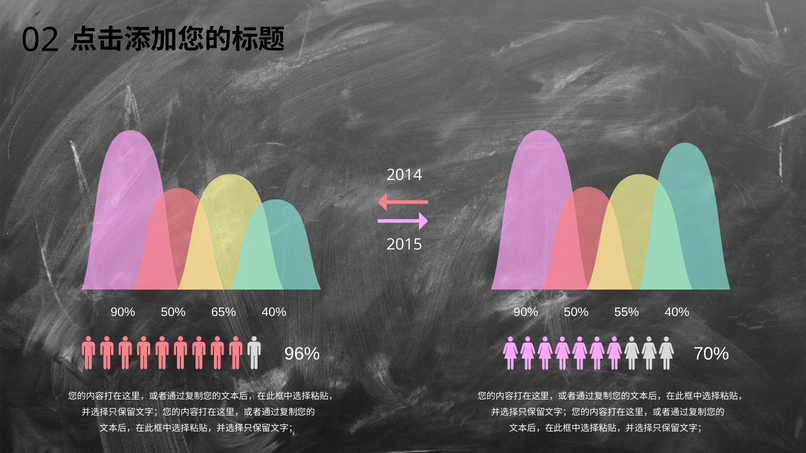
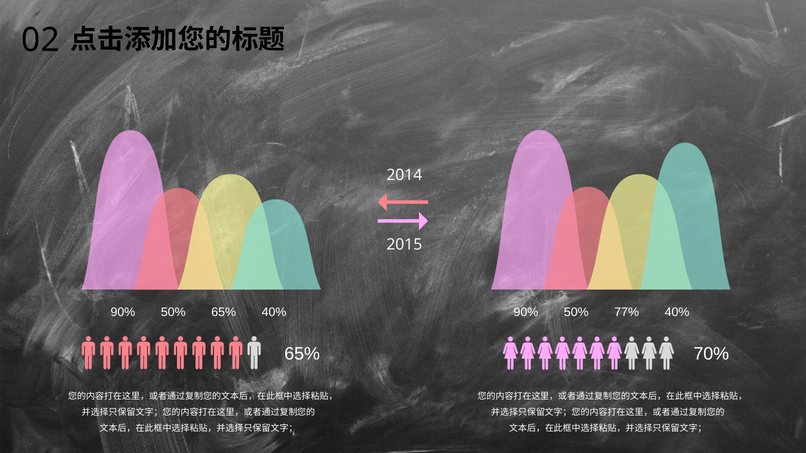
55%: 55% -> 77% (627, 312)
96%: 96% -> 65% (302, 354)
